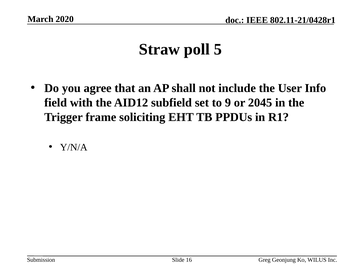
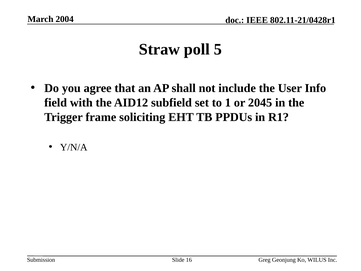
2020: 2020 -> 2004 (65, 19)
9: 9 -> 1 (228, 103)
